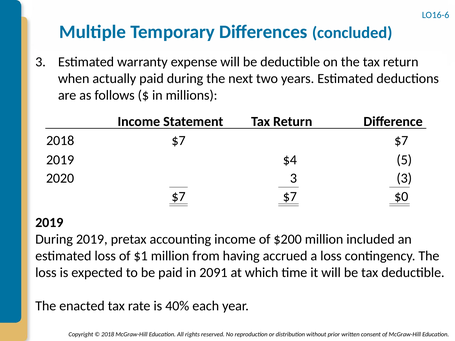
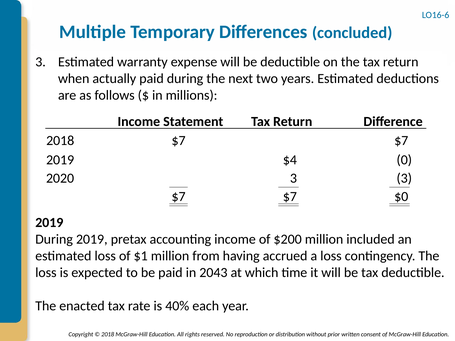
5: 5 -> 0 (404, 160)
2091: 2091 -> 2043 (213, 273)
